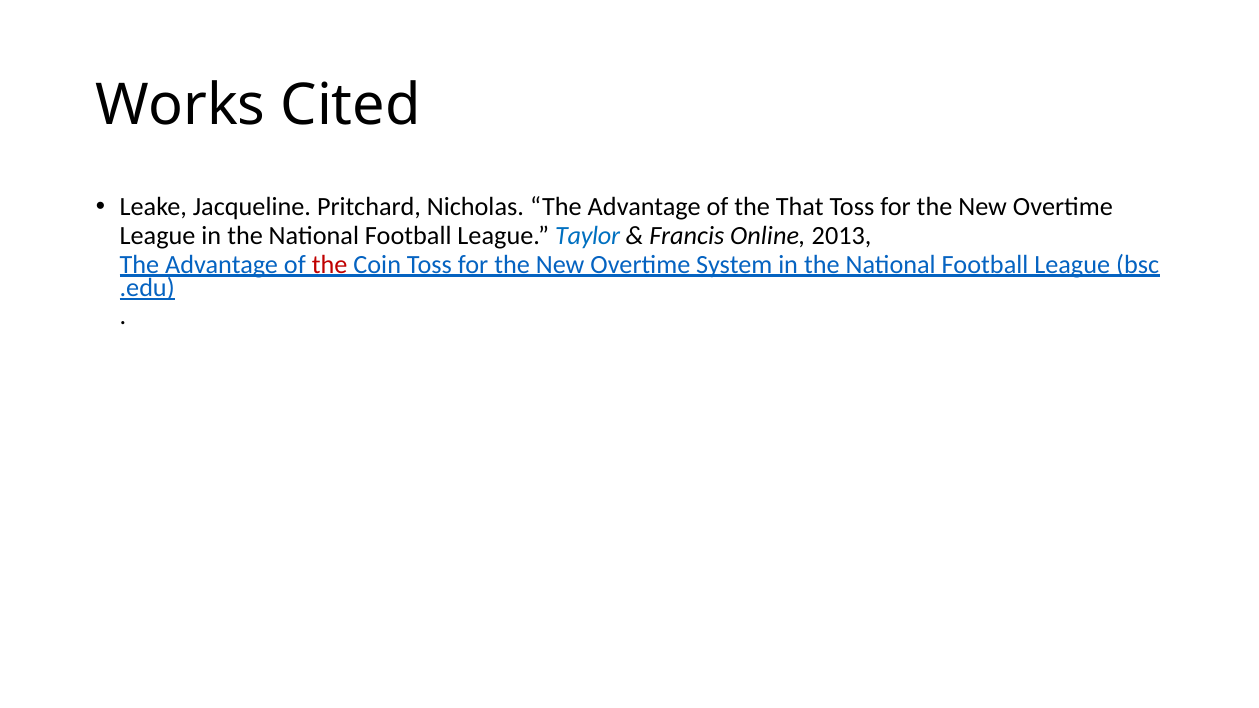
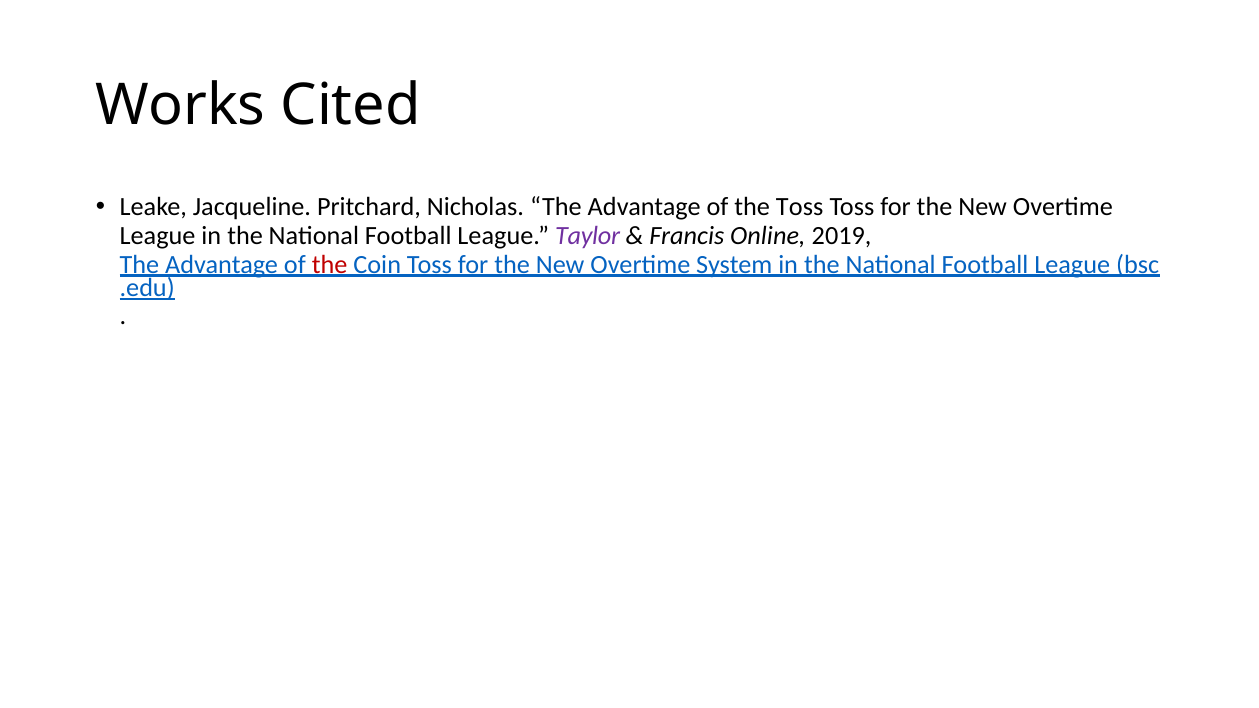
the That: That -> Toss (800, 207)
Taylor colour: blue -> purple (588, 236)
2013: 2013 -> 2019 (842, 236)
